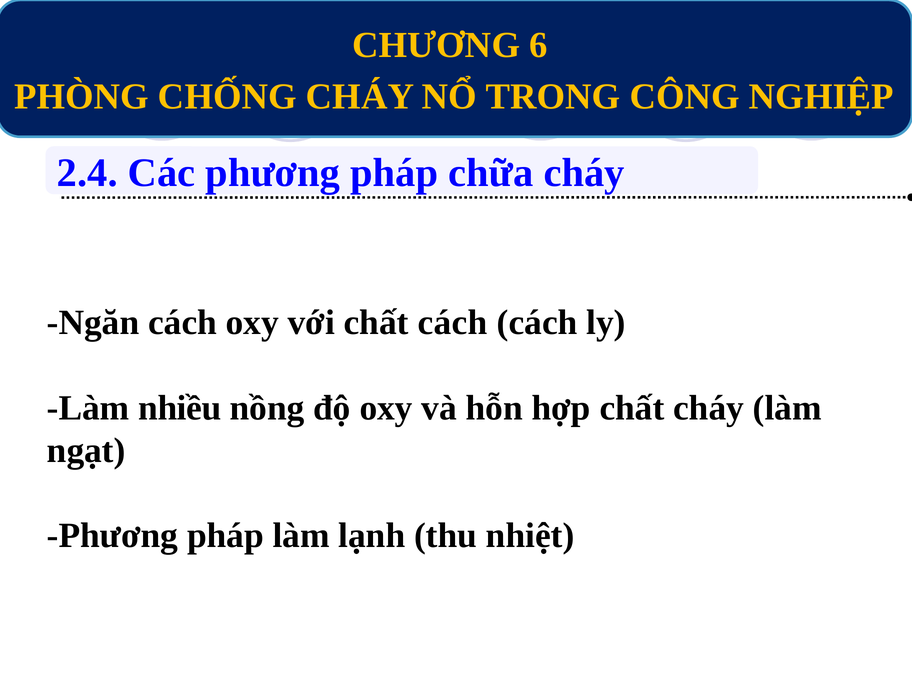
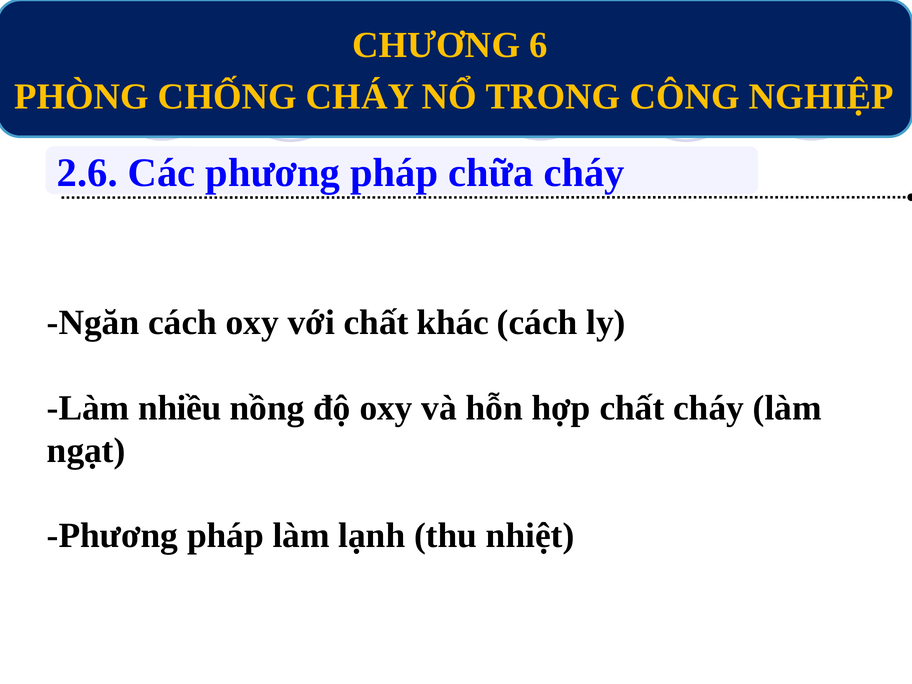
2.4: 2.4 -> 2.6 (87, 173)
chất cách: cách -> khác (453, 323)
